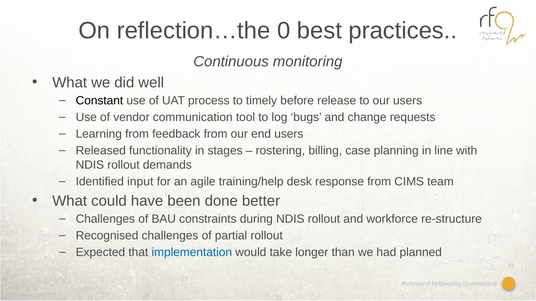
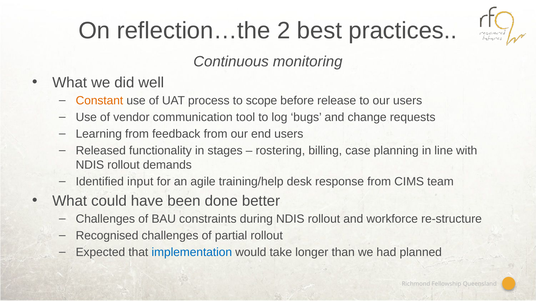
0: 0 -> 2 (284, 31)
Constant colour: black -> orange (99, 101)
timely: timely -> scope (262, 101)
